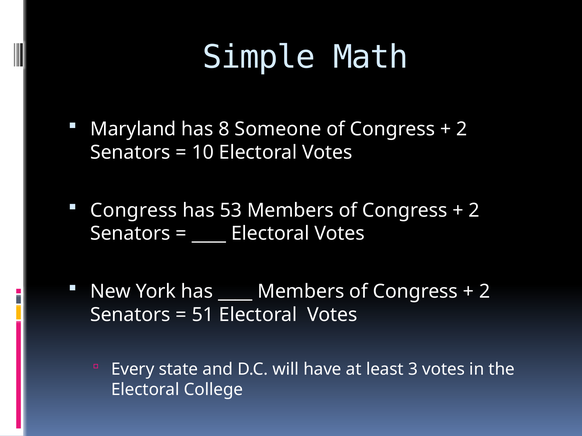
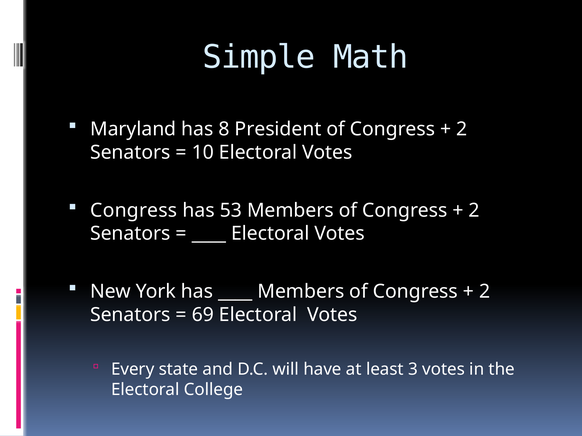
Someone: Someone -> President (278, 129)
51: 51 -> 69 (203, 315)
